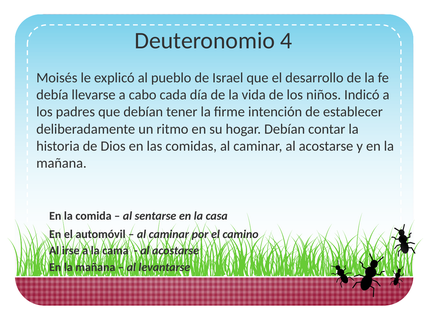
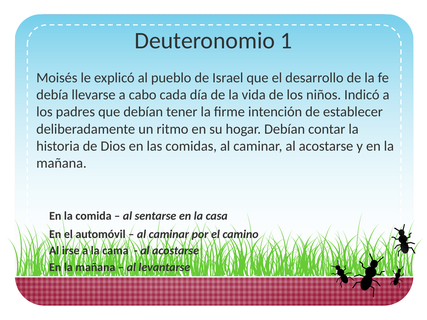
4: 4 -> 1 (286, 41)
